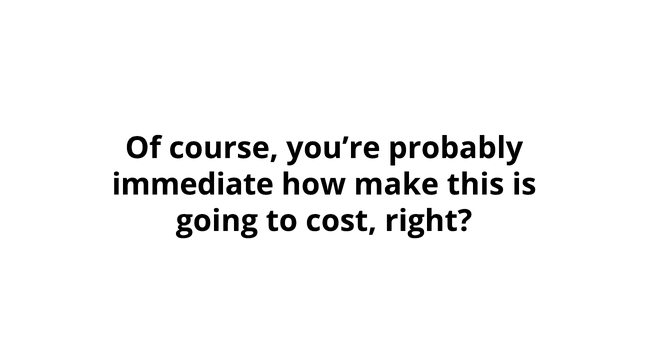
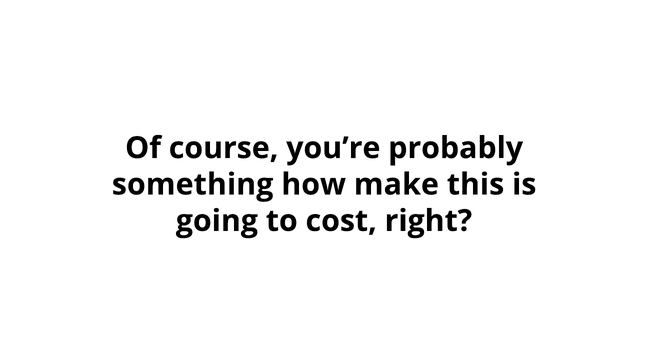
immediate: immediate -> something (193, 184)
